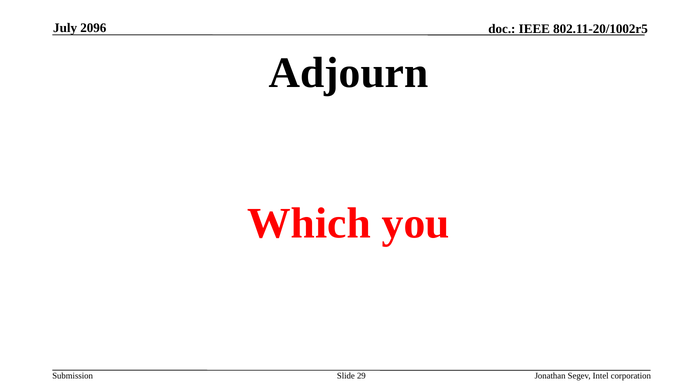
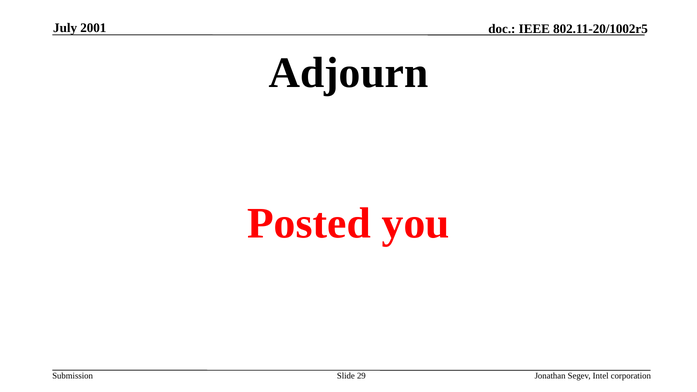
2096: 2096 -> 2001 (93, 28)
Which: Which -> Posted (309, 223)
